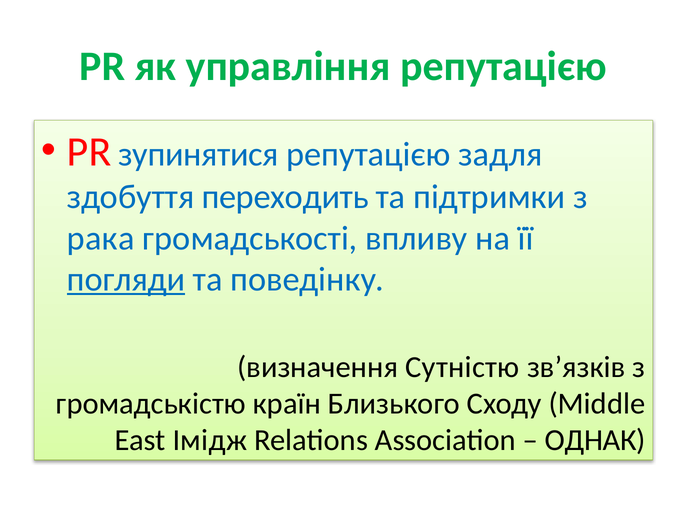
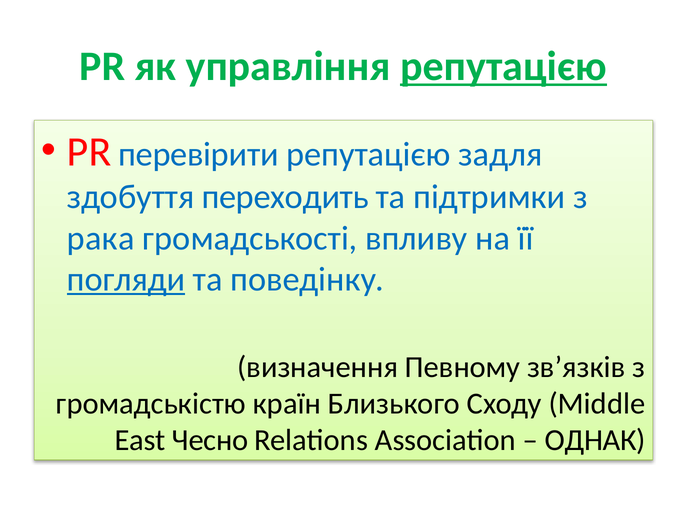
репутацією underline: none -> present (504, 67)
зупинятися: зупинятися -> перевірити (198, 154)
Сутністю: Сутністю -> Певному (463, 367)
Імідж: Імідж -> Чесно (210, 441)
